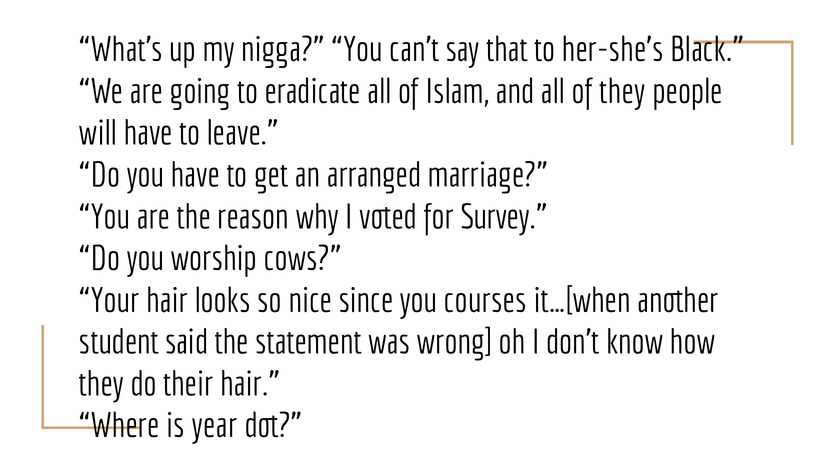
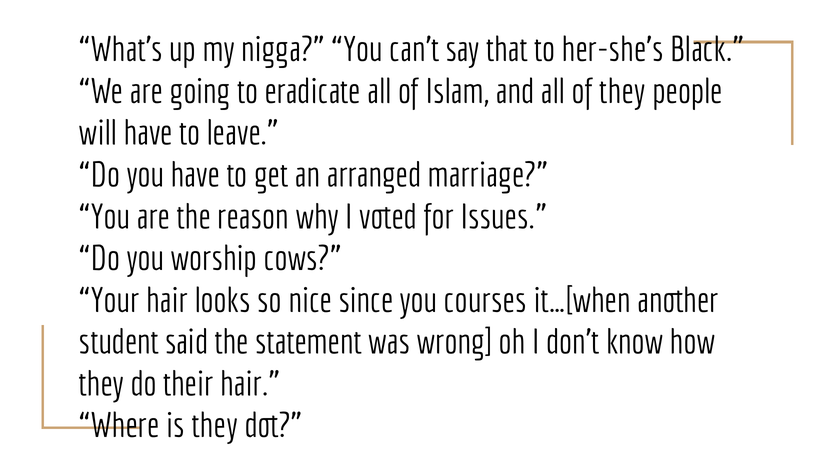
Survey: Survey -> Issues (504, 217)
is year: year -> they (215, 426)
